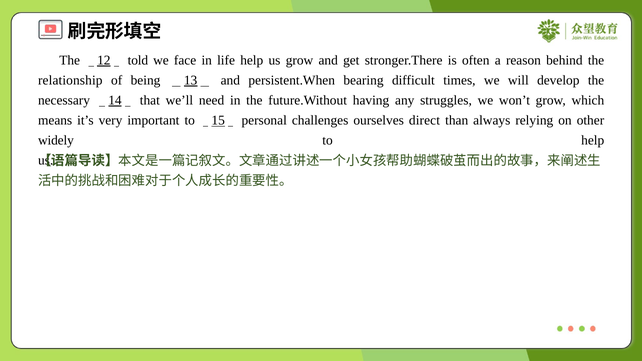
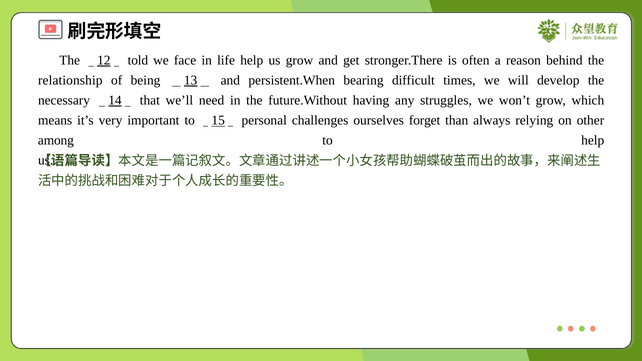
direct: direct -> forget (425, 120)
widely: widely -> among (56, 140)
